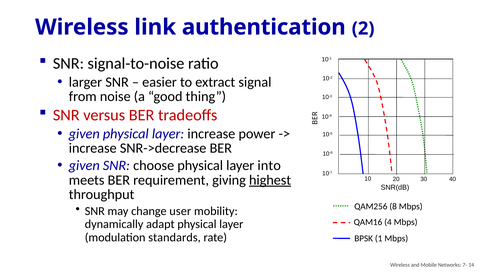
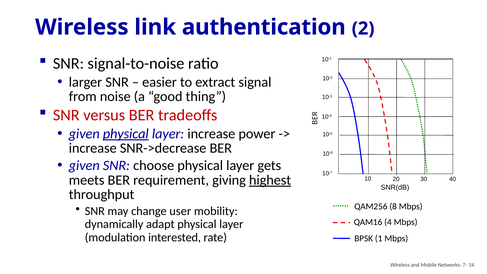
physical underline: none -> present (126, 134)
into: into -> gets (269, 166)
standards: standards -> interested (175, 237)
